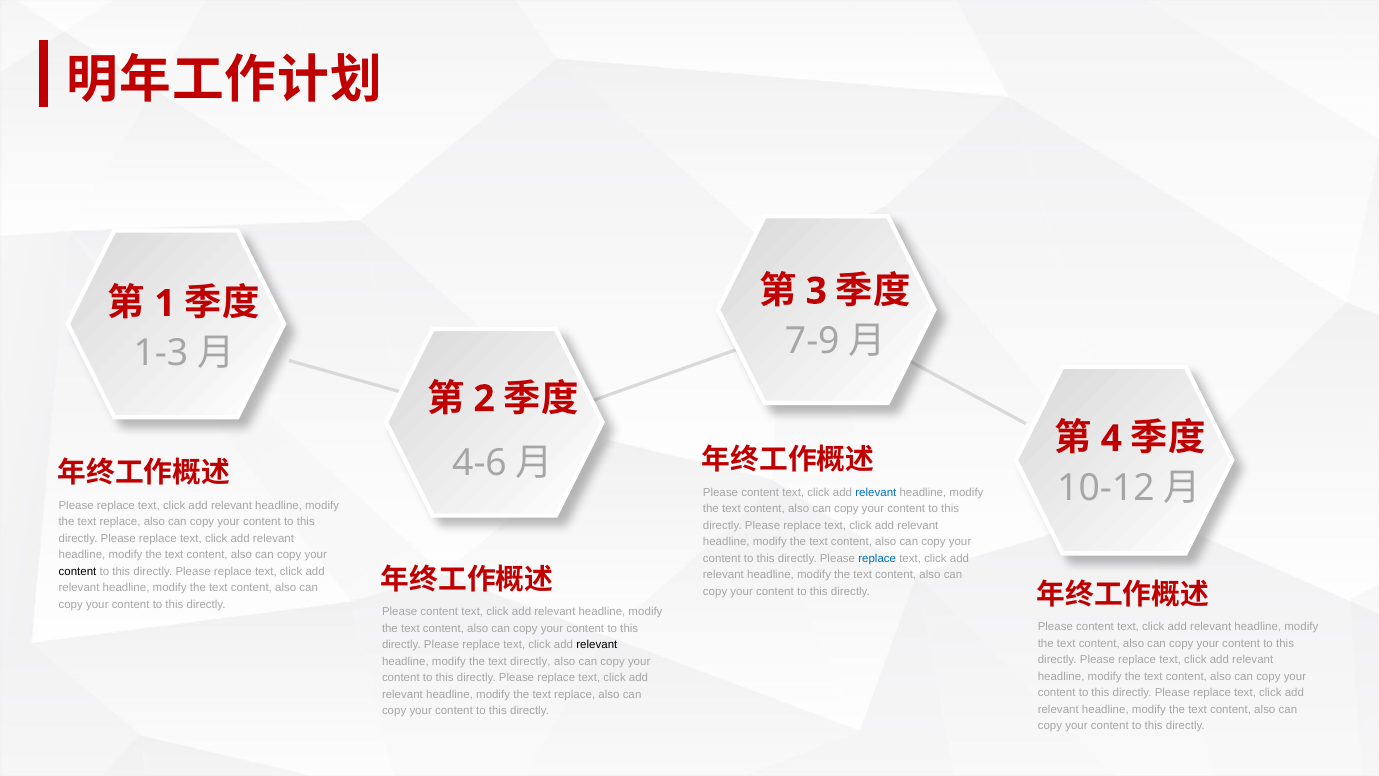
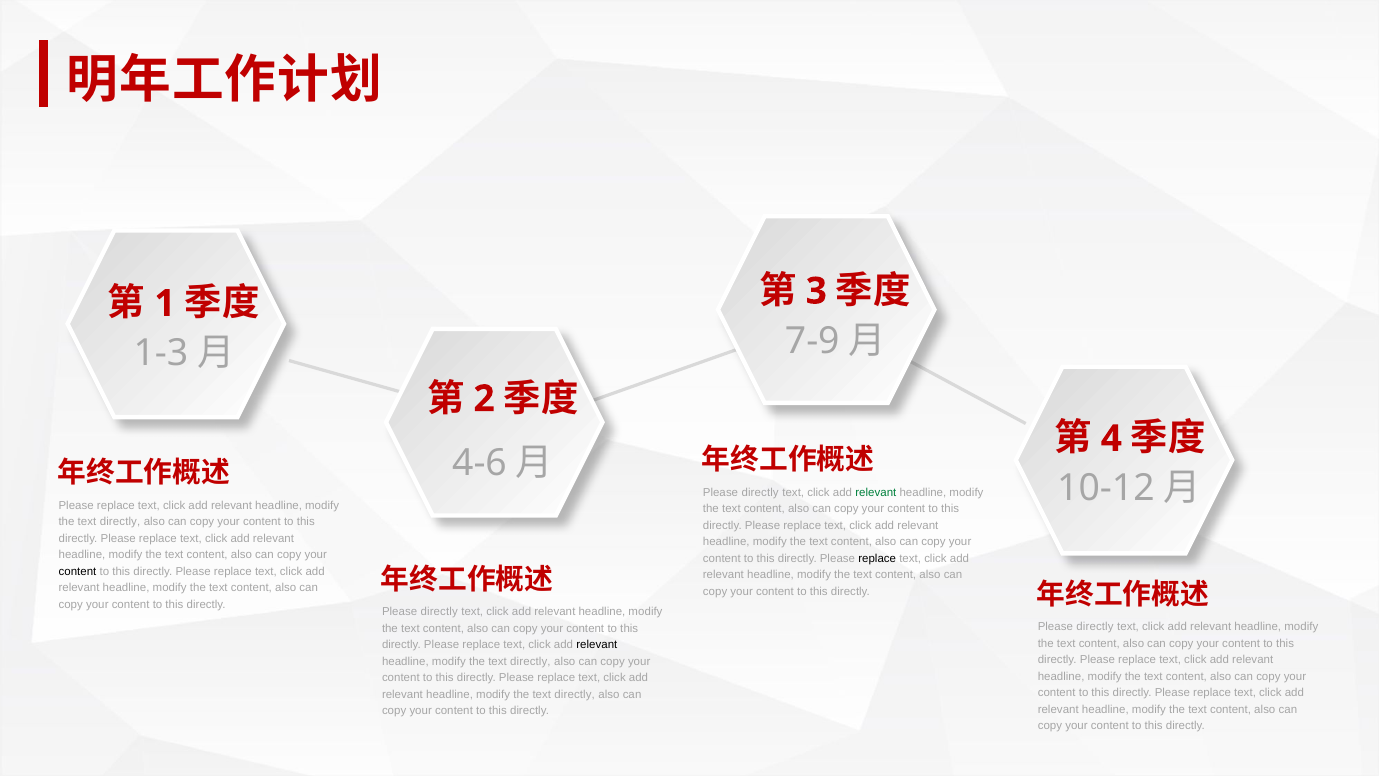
content: content -> directly (760, 492)
relevant colour: blue -> green (876, 492)
replace: replace -> directly (120, 522)
replace colour: blue -> black (877, 558)
content: content -> directly (439, 612)
content: content -> directly (1095, 627)
replace: replace -> directly (575, 694)
